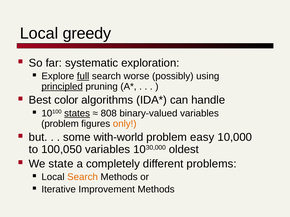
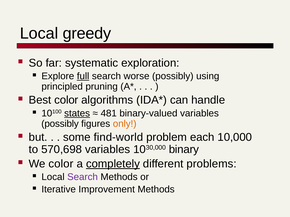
principled underline: present -> none (62, 87)
808: 808 -> 481 (109, 114)
problem: problem -> possibly (60, 124)
with-world: with-world -> find-world (118, 138)
easy: easy -> each (202, 138)
100,050: 100,050 -> 570,698 (62, 150)
oldest: oldest -> binary (184, 150)
We state: state -> color (61, 164)
completely underline: none -> present (113, 164)
Search colour: orange -> purple (83, 177)
